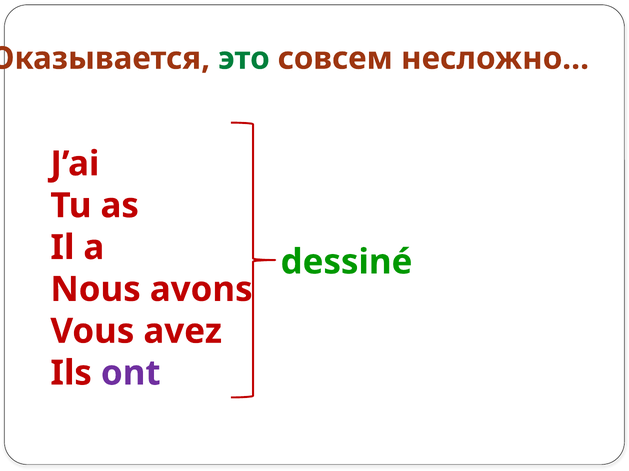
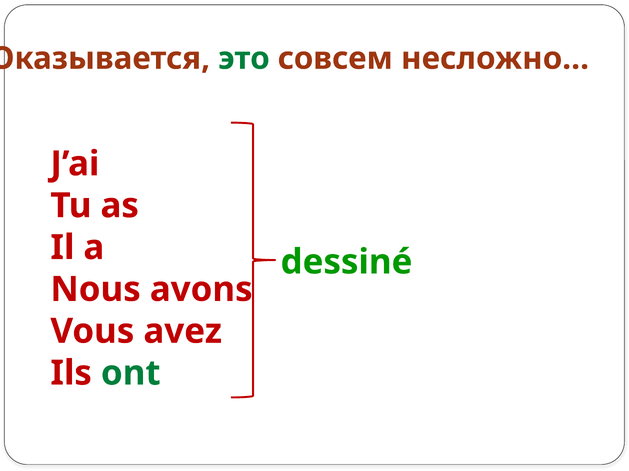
ont colour: purple -> green (131, 374)
